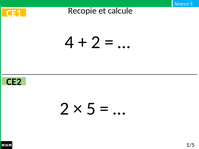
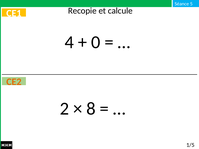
2: 2 -> 0 (96, 42)
CE2 colour: black -> orange (14, 82)
5: 5 -> 8 (91, 109)
